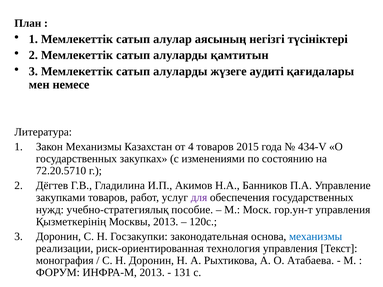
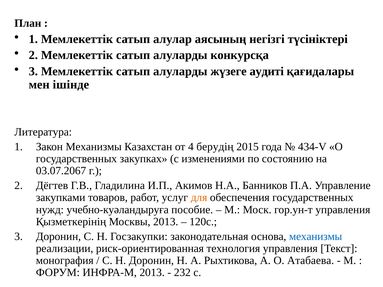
қамтитын: қамтитын -> конкурсқа (240, 55)
немесе: немесе -> iшiнде (71, 85)
4 товаров: товаров -> берудің (215, 147)
72.20.5710: 72.20.5710 -> 03.07.2067 (61, 171)
для colour: purple -> orange (199, 198)
учебно-стратегиялық: учебно-стратегиялық -> учебно-куәландыруға (118, 210)
131: 131 -> 232 (182, 273)
